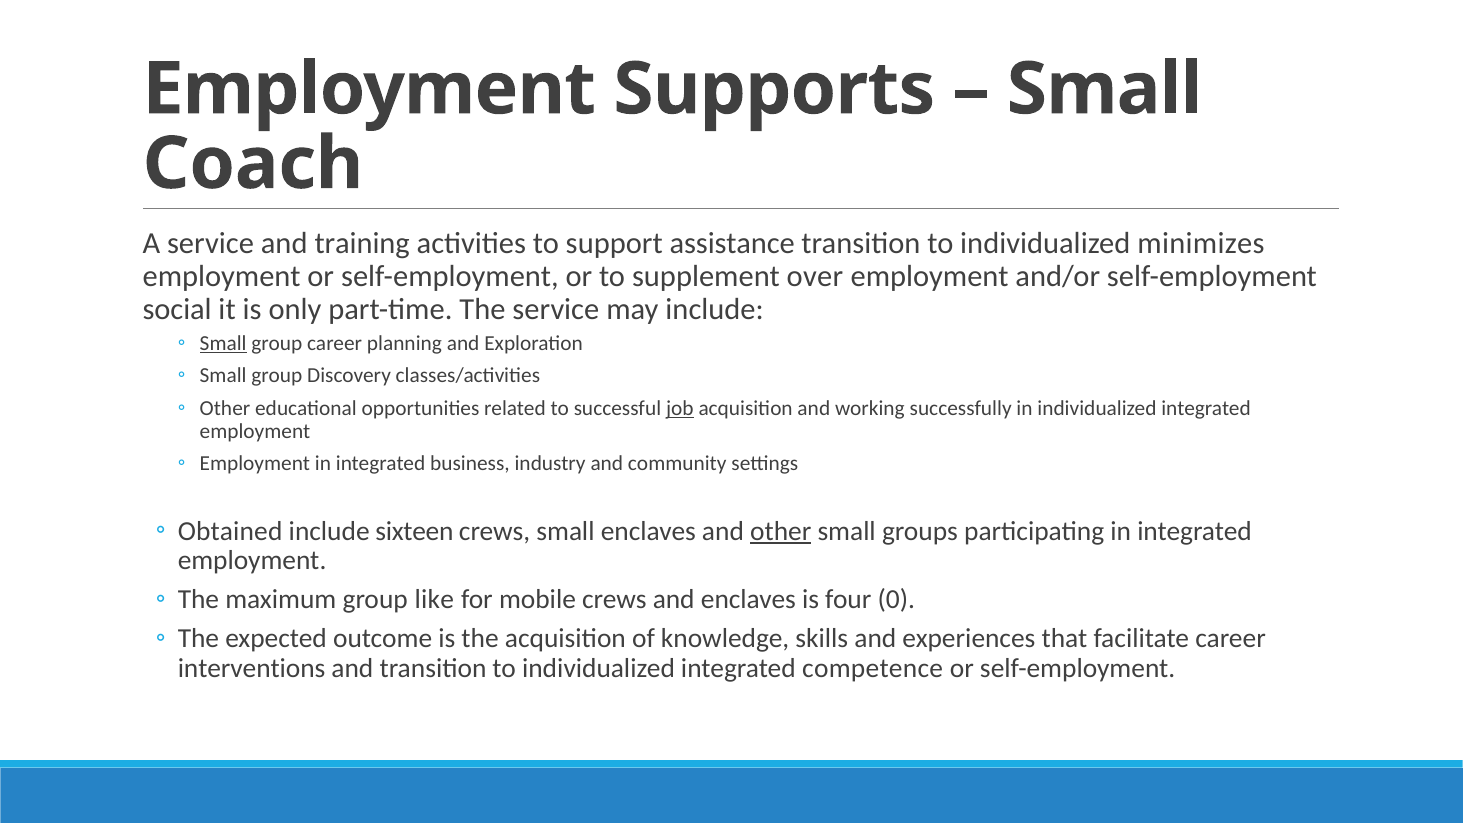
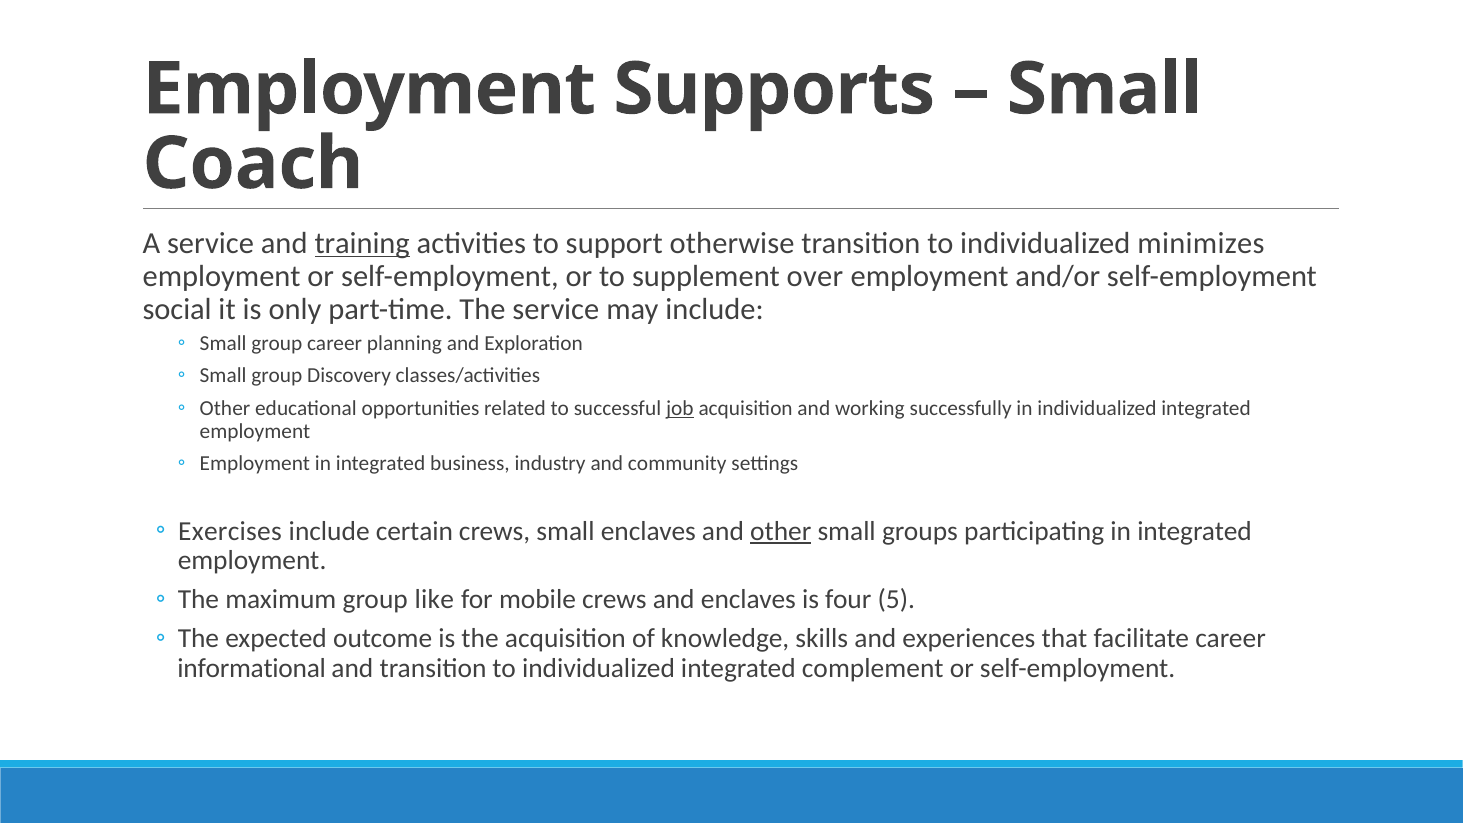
training underline: none -> present (362, 243)
assistance: assistance -> otherwise (732, 243)
Small underline: present -> none (223, 343)
Obtained: Obtained -> Exercises (230, 531)
sixteen: sixteen -> certain (414, 531)
0: 0 -> 5 (896, 599)
interventions: interventions -> informational (252, 668)
competence: competence -> complement (873, 668)
